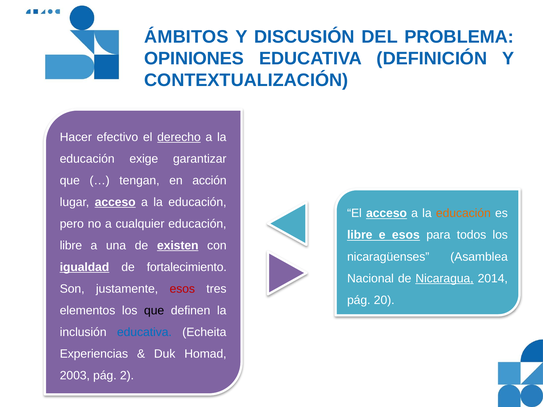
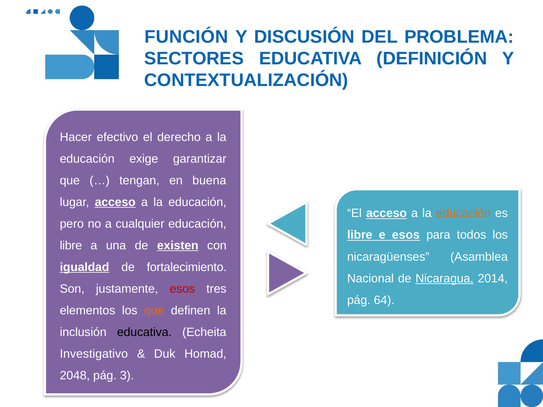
ÁMBITOS: ÁMBITOS -> FUNCIÓN (186, 37)
OPINIONES: OPINIONES -> SECTORES (194, 59)
derecho underline: present -> none (179, 137)
acción: acción -> buena (209, 181)
20: 20 -> 64 (384, 300)
que colour: black -> orange (154, 311)
educativa colour: blue -> black (144, 332)
Experiencias: Experiencias -> Investigativo (94, 354)
2003: 2003 -> 2048 (75, 376)
2: 2 -> 3 (127, 376)
